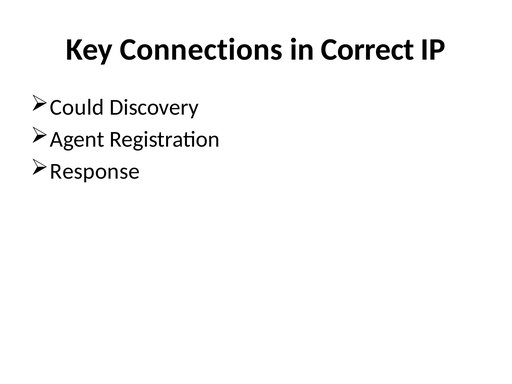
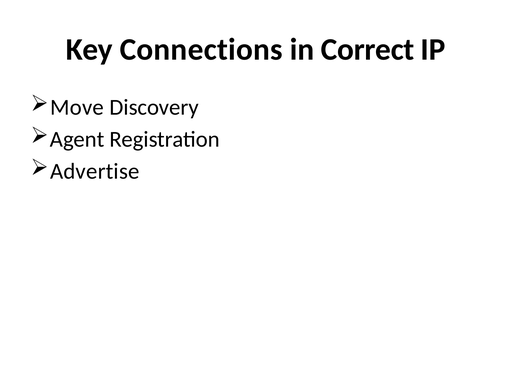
Could: Could -> Move (77, 107)
Response: Response -> Advertise (95, 171)
